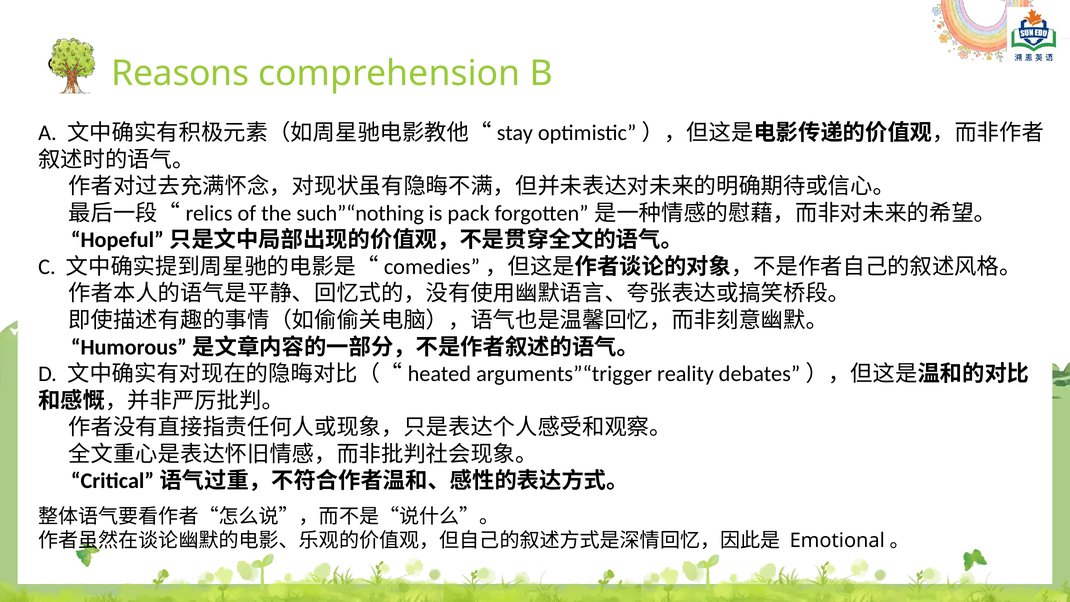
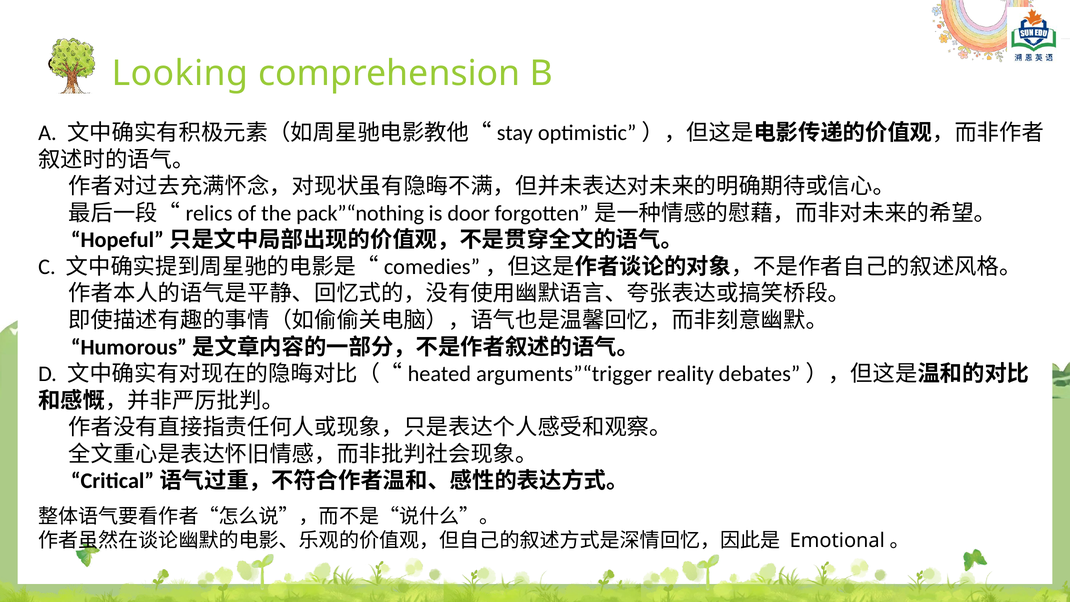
Reasons: Reasons -> Looking (180, 73)
such”“nothing: such”“nothing -> pack”“nothing (360, 213)
pack: pack -> door (469, 213)
